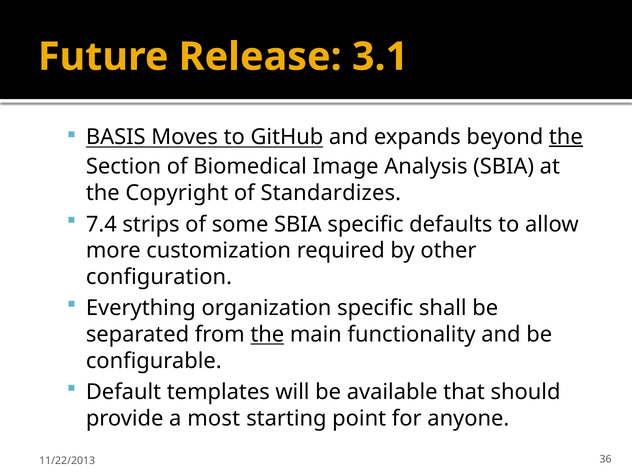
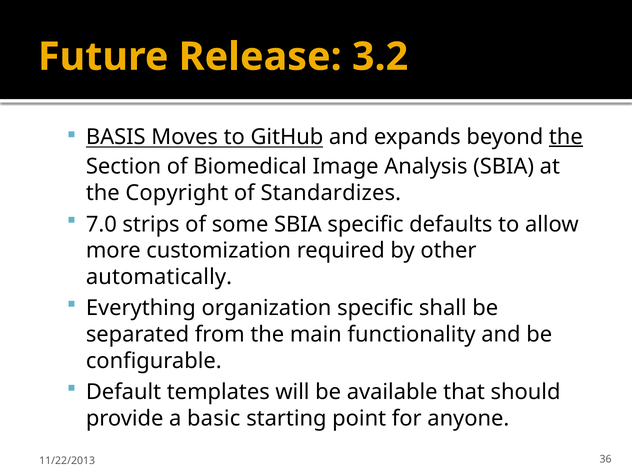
3.1: 3.1 -> 3.2 (380, 57)
7.4: 7.4 -> 7.0 (101, 224)
configuration: configuration -> automatically (159, 277)
the underline: present -> none (267, 335)
most: most -> basic (214, 418)
